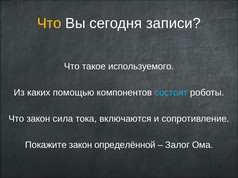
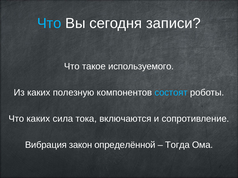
Что colour: yellow -> light blue (49, 23)
помощью: помощью -> полезную (74, 93)
Что закон: закон -> каких (38, 119)
Покажите: Покажите -> Вибрация (46, 145)
Залог: Залог -> Тогда (177, 145)
